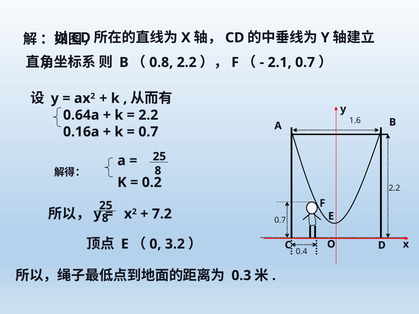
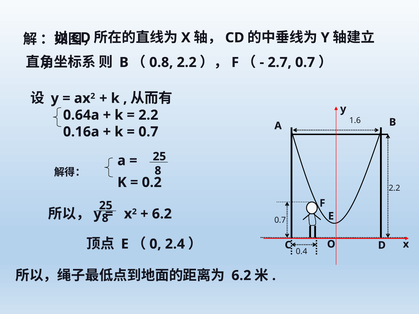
2.1: 2.1 -> 2.7 (280, 62)
7.2: 7.2 -> 6.2 (162, 214)
3.2: 3.2 -> 2.4 (175, 244)
0.3: 0.3 -> 6.2 (241, 276)
